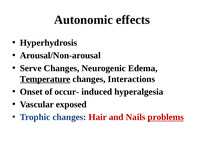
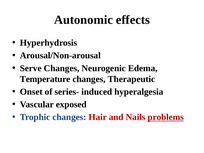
Temperature underline: present -> none (45, 79)
Interactions: Interactions -> Therapeutic (131, 79)
occur-: occur- -> series- (67, 92)
